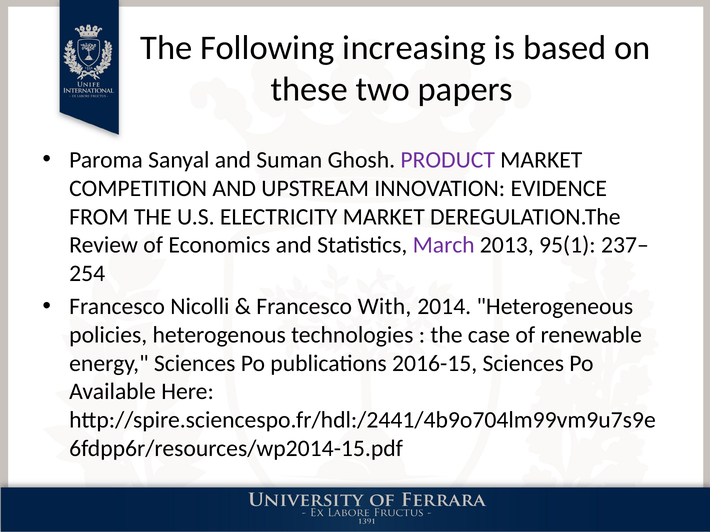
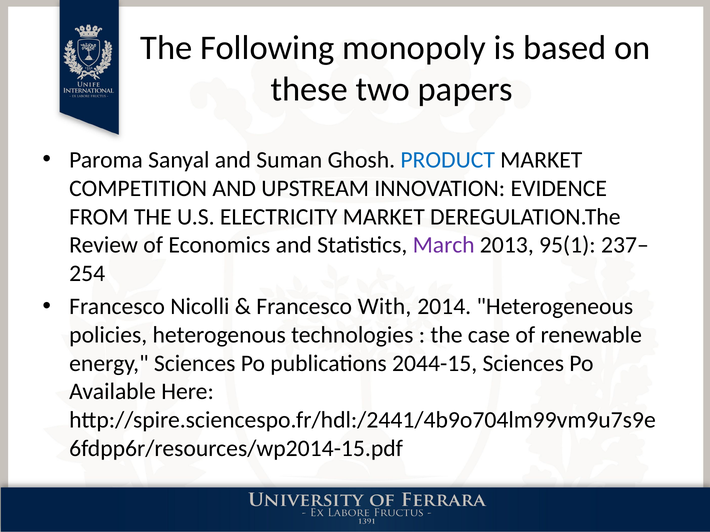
increasing: increasing -> monopoly (414, 48)
PRODUCT colour: purple -> blue (448, 160)
2016-15: 2016-15 -> 2044-15 (435, 364)
